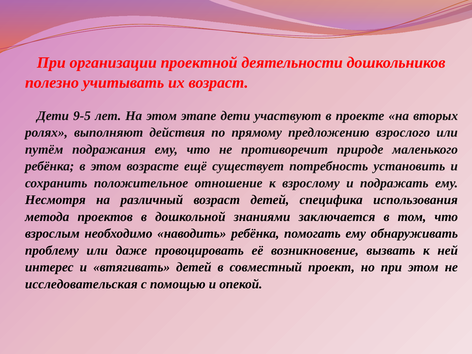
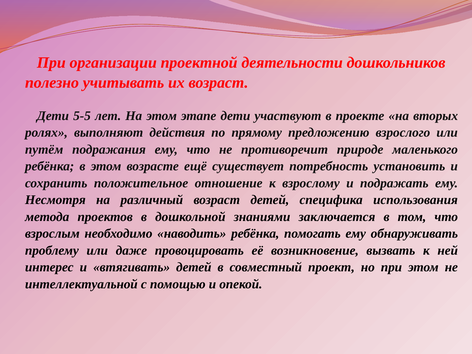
9-5: 9-5 -> 5-5 (82, 116)
исследовательская: исследовательская -> интеллектуальной (81, 284)
